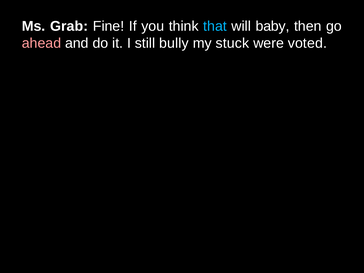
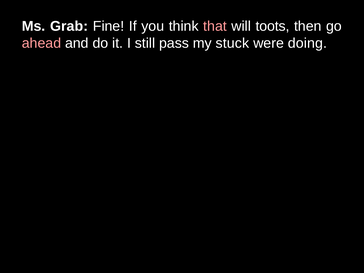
that colour: light blue -> pink (215, 26)
baby: baby -> toots (273, 26)
bully: bully -> pass (174, 43)
voted: voted -> doing (307, 43)
